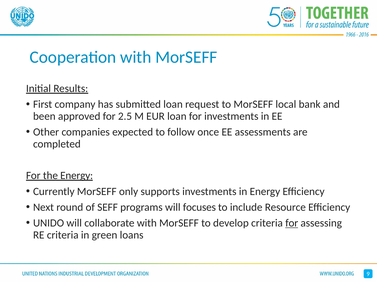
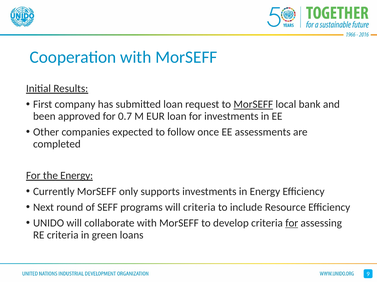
MorSEFF underline: none -> present (253, 104)
2.5: 2.5 -> 0.7 (125, 116)
will focuses: focuses -> criteria (199, 207)
